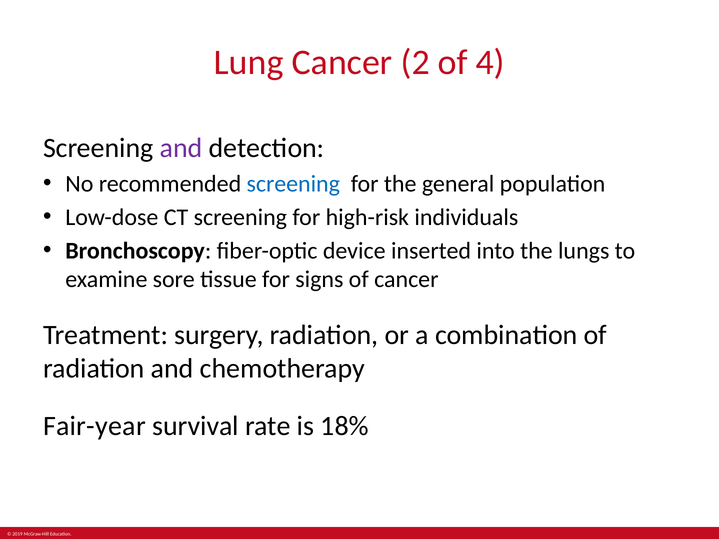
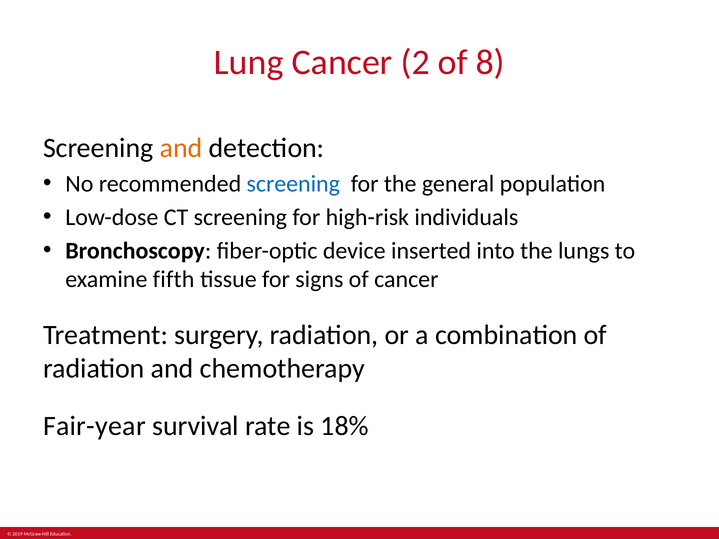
4: 4 -> 8 (490, 63)
and colour: purple -> orange (181, 148)
sore: sore -> fifth (174, 280)
